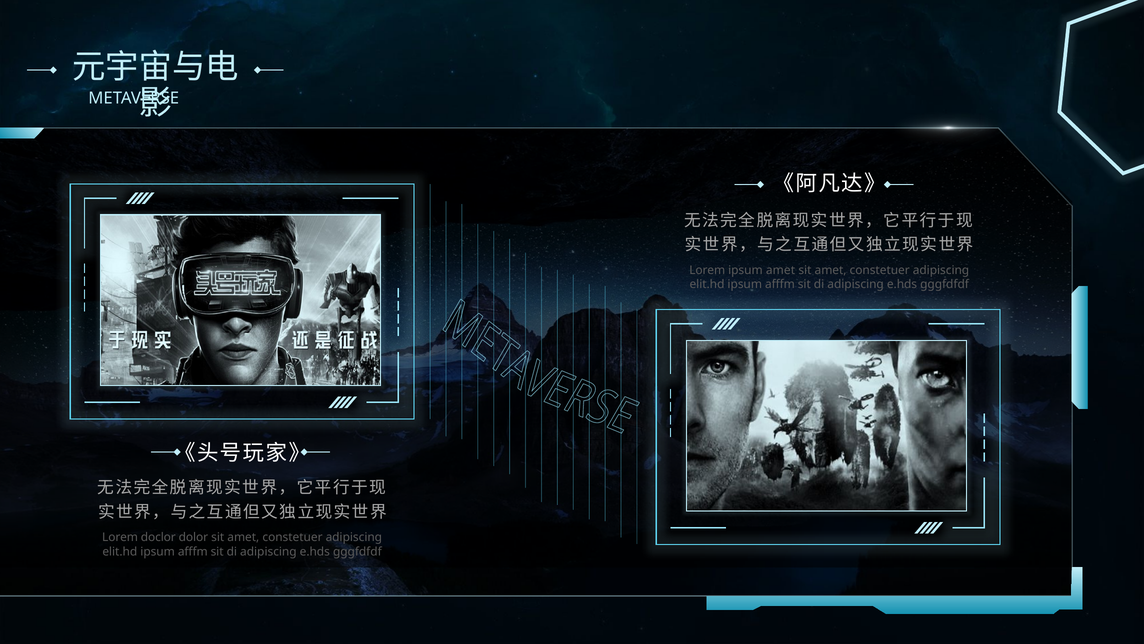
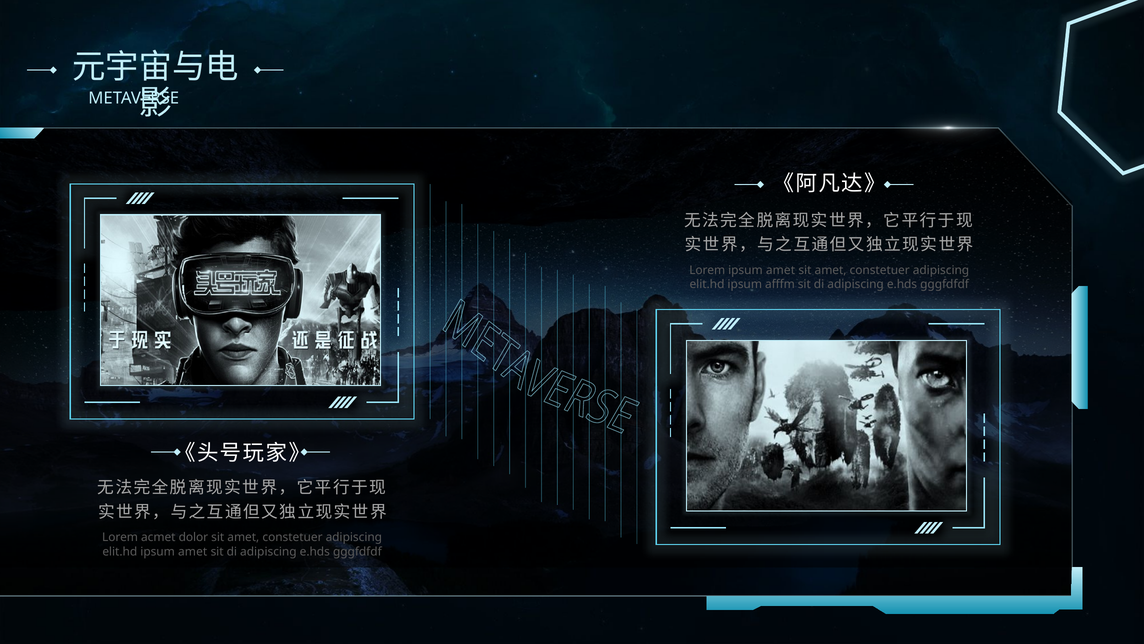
doclor: doclor -> acmet (158, 537)
afffm: afffm -> amet (193, 551)
